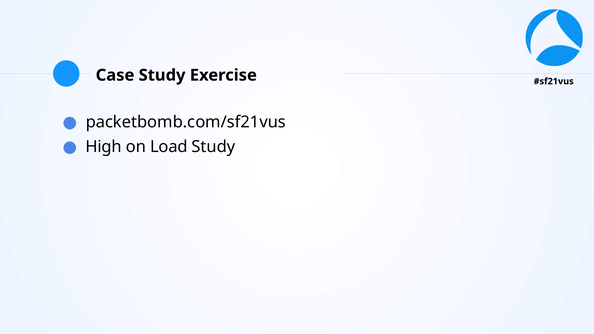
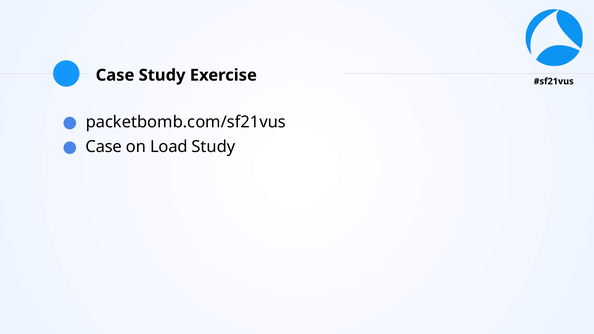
High: High -> Case (104, 147)
